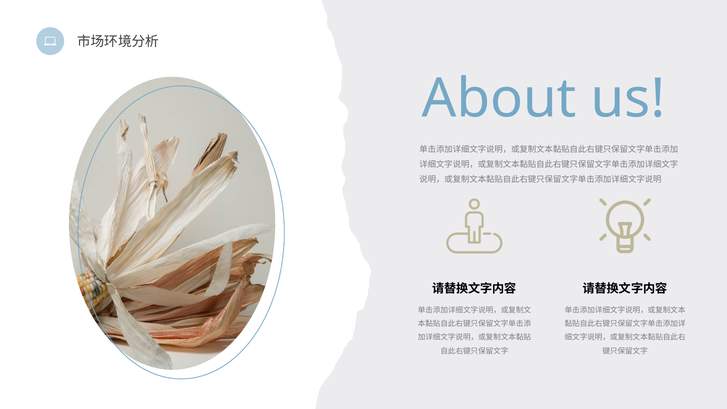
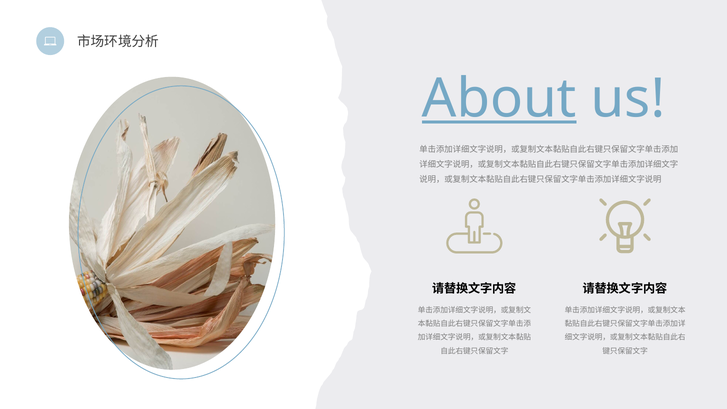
About underline: none -> present (499, 99)
